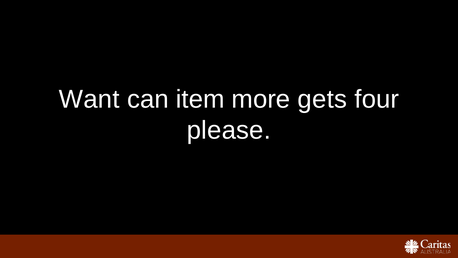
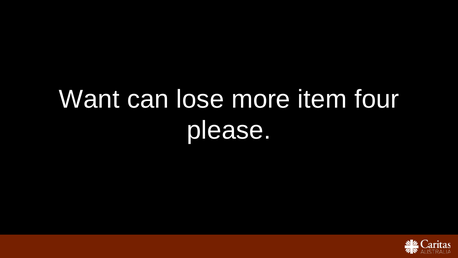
item: item -> lose (200, 99)
gets: gets -> item (322, 99)
